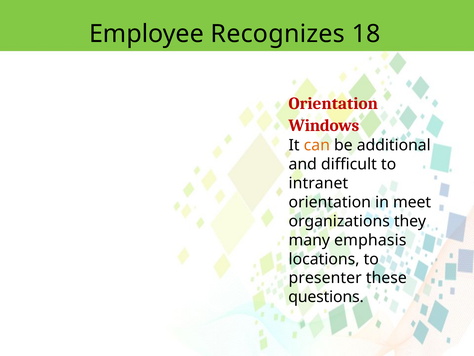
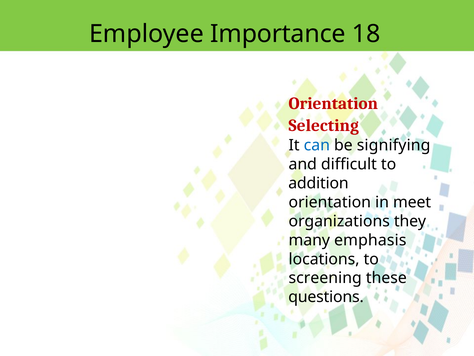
Recognizes: Recognizes -> Importance (278, 34)
Windows: Windows -> Selecting (324, 125)
can colour: orange -> blue (317, 145)
additional: additional -> signifying (394, 145)
intranet: intranet -> addition (318, 183)
presenter: presenter -> screening (325, 278)
